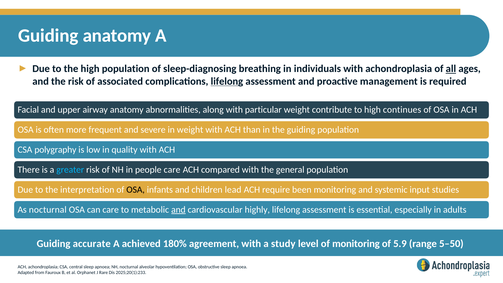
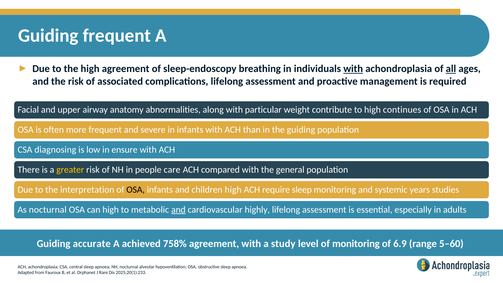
Guiding anatomy: anatomy -> frequent (117, 36)
high population: population -> agreement (126, 69)
sleep-diagnosing: sleep-diagnosing -> sleep-endoscopy (200, 69)
with underline: none -> present (353, 69)
lifelong underline: present -> none (227, 81)
in weight: weight -> infants (190, 130)
polygraphy: polygraphy -> diagnosing (55, 150)
quality: quality -> ensure (125, 150)
greater colour: light blue -> yellow (70, 170)
children lead: lead -> high (233, 190)
require been: been -> sleep (302, 190)
input: input -> years (420, 190)
can care: care -> high (111, 210)
180%: 180% -> 758% (175, 243)
5.9: 5.9 -> 6.9 (400, 243)
5–50: 5–50 -> 5–60 (451, 243)
